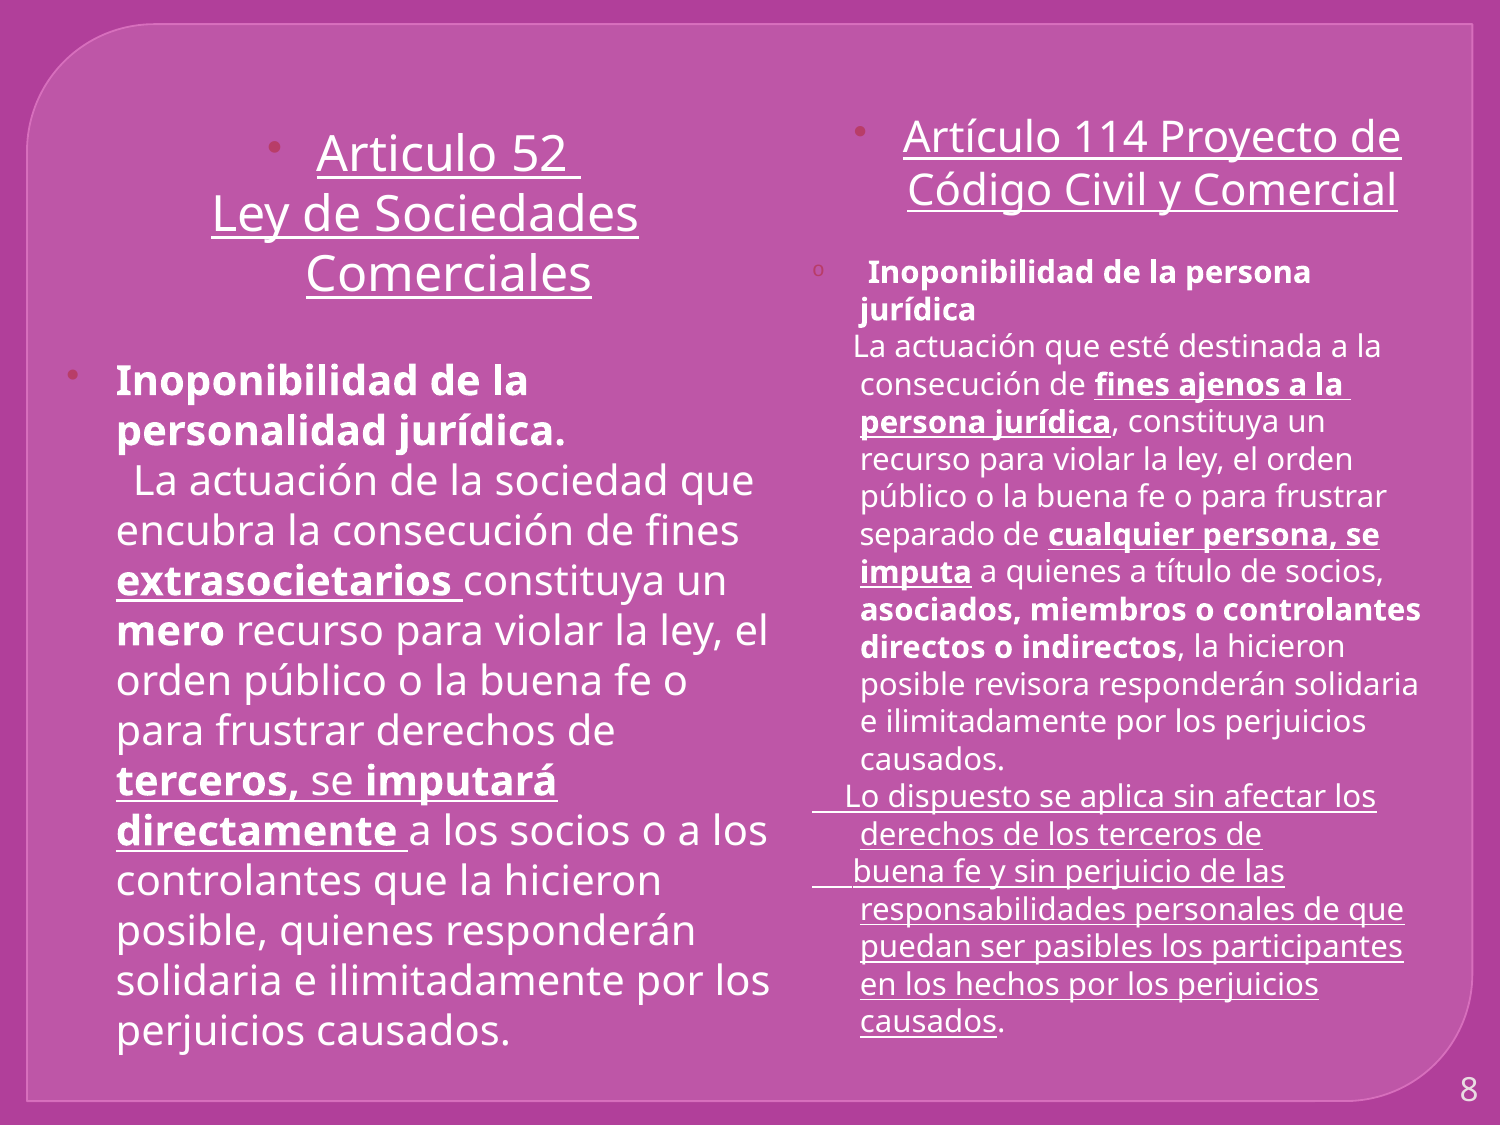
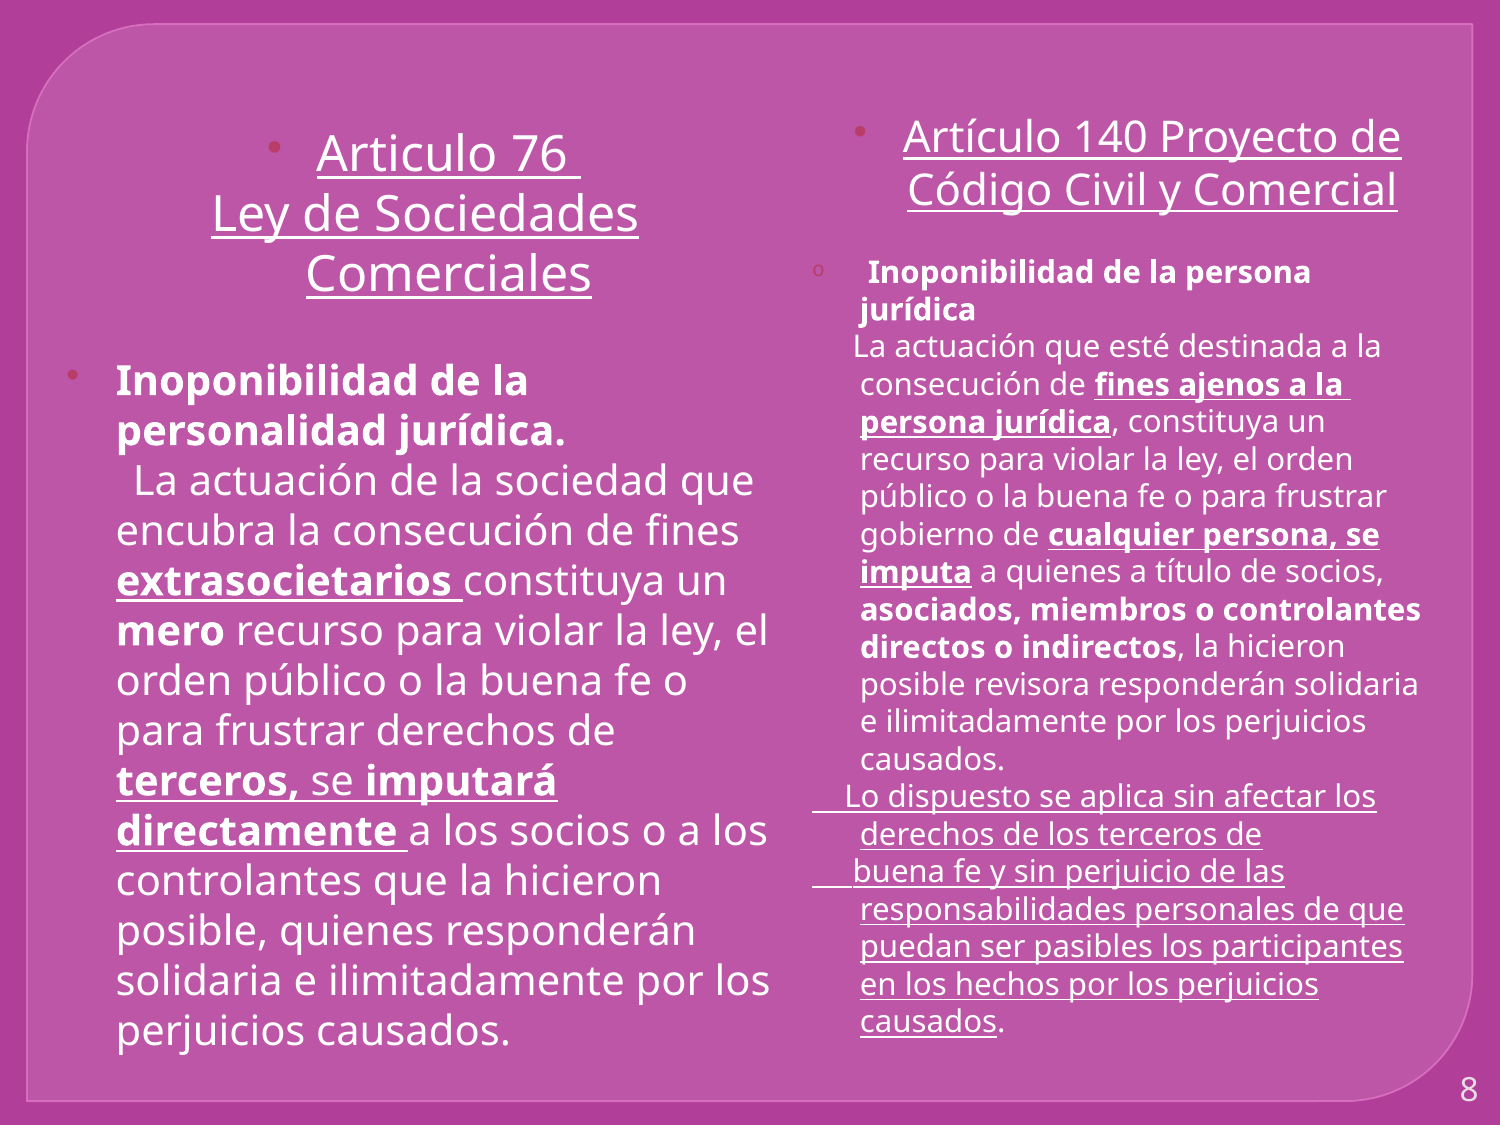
114: 114 -> 140 (1110, 139)
52: 52 -> 76 (540, 155)
separado: separado -> gobierno (927, 535)
